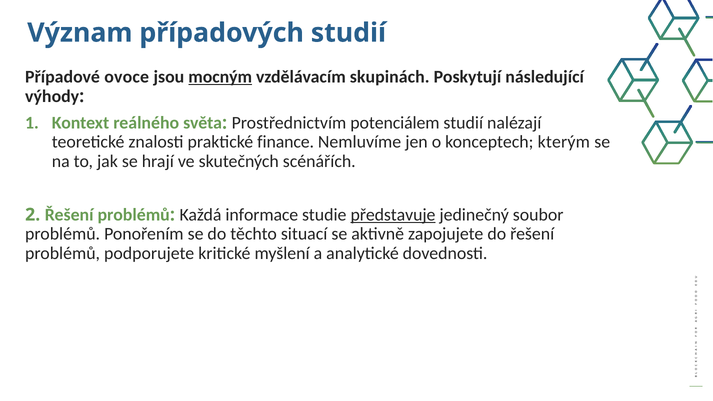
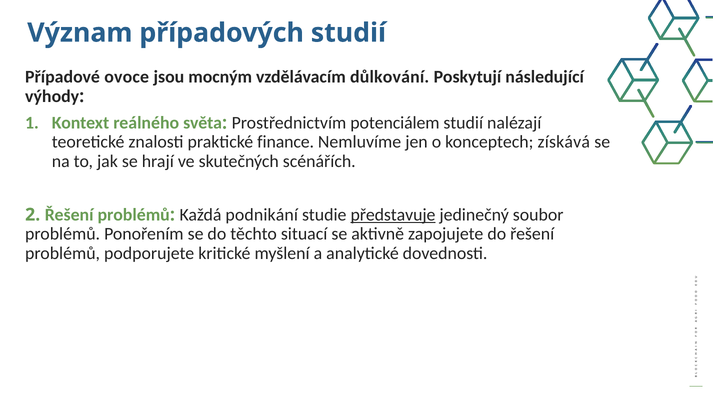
mocným underline: present -> none (220, 77)
skupinách: skupinách -> důlkování (390, 77)
kterým: kterým -> získává (564, 142)
informace: informace -> podnikání (262, 215)
